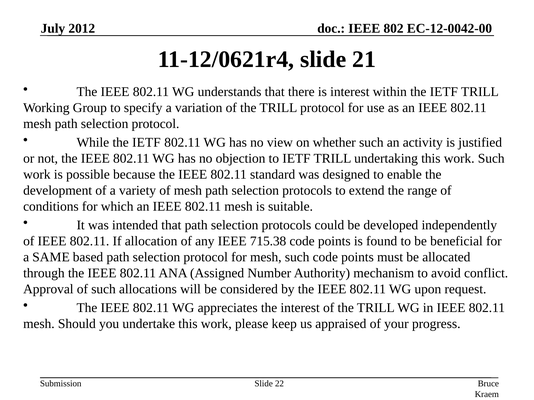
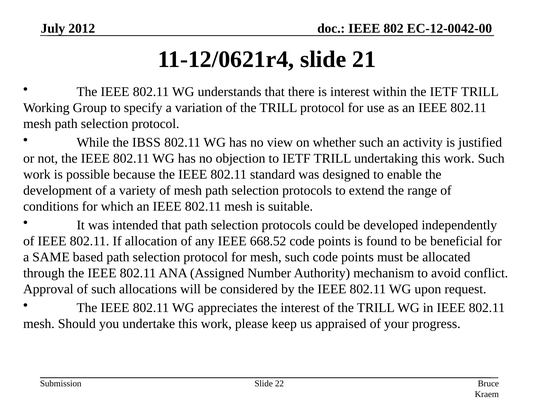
While the IETF: IETF -> IBSS (146, 142)
715.38: 715.38 -> 668.52 (268, 241)
